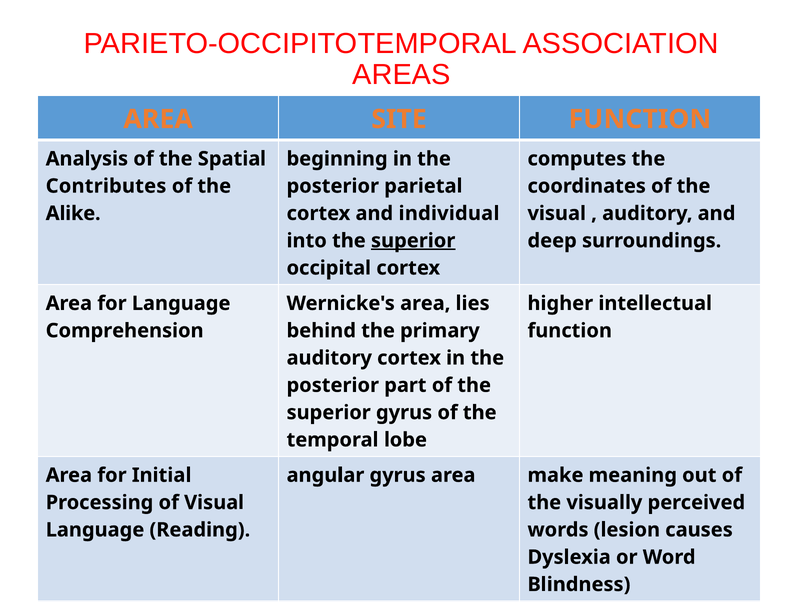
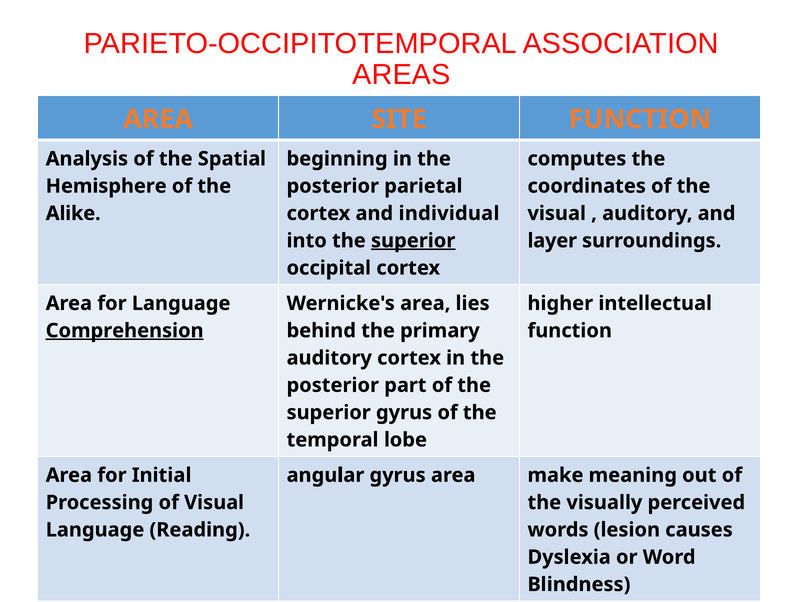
Contributes: Contributes -> Hemisphere (106, 186)
deep: deep -> layer (552, 241)
Comprehension underline: none -> present (125, 331)
